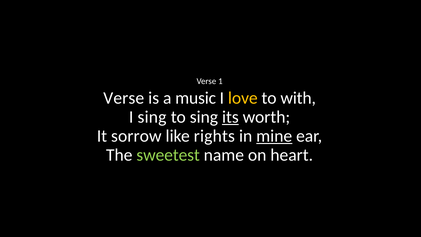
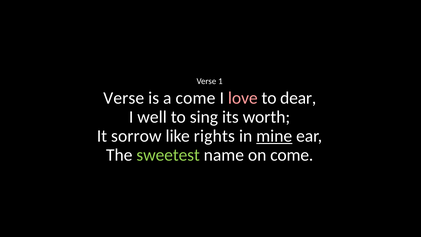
a music: music -> come (195, 98)
love colour: yellow -> pink (243, 98)
with: with -> dear (298, 98)
I sing: sing -> well (152, 117)
its underline: present -> none (230, 117)
on heart: heart -> come (292, 155)
